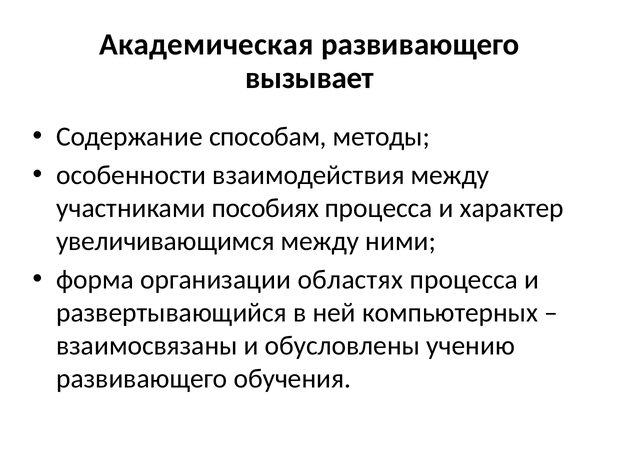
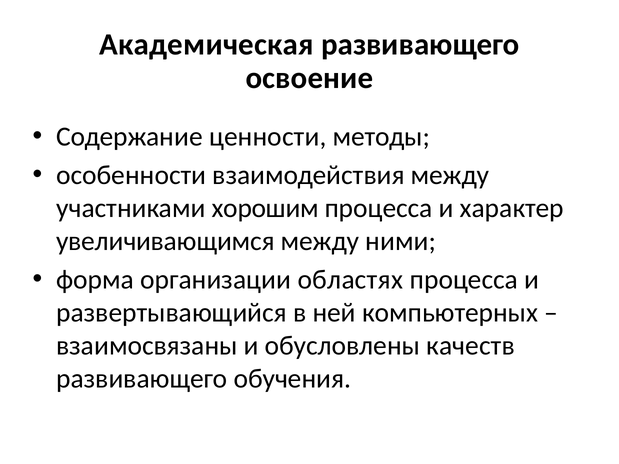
вызывает: вызывает -> освоение (309, 78)
способам: способам -> ценности (268, 137)
пособиях: пособиях -> хорошим (265, 208)
учению: учению -> качеств (471, 346)
